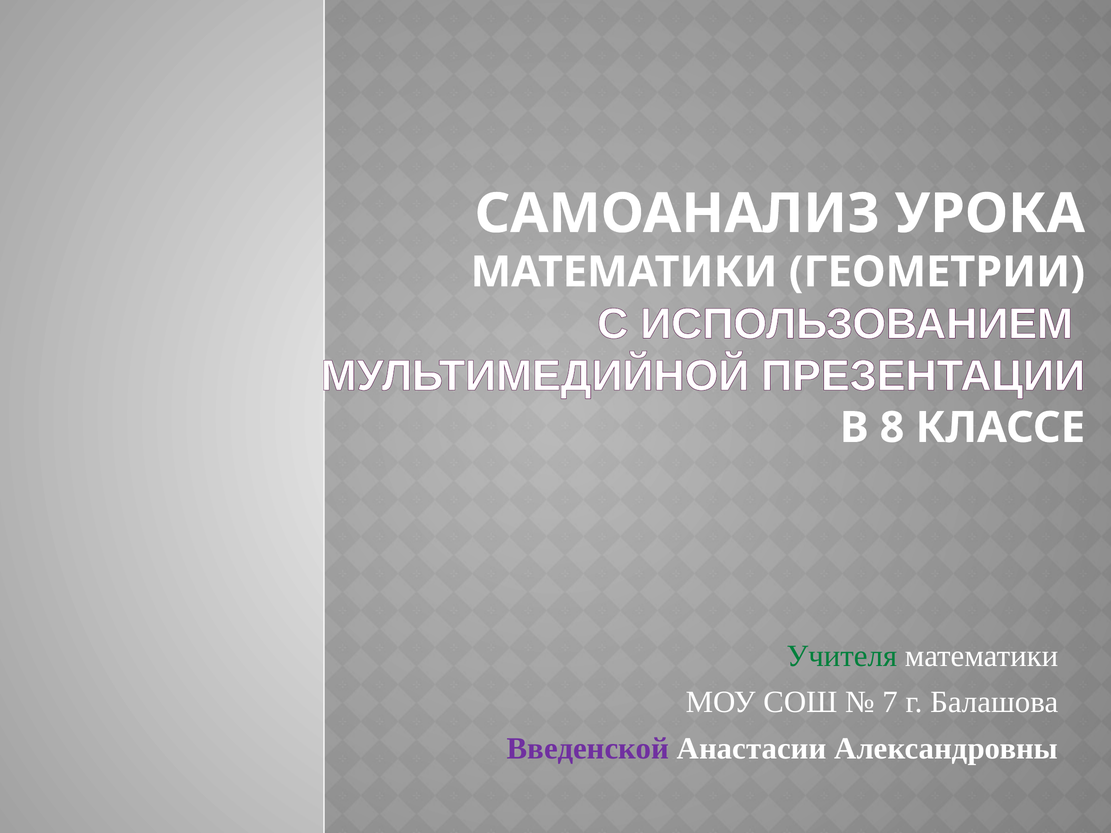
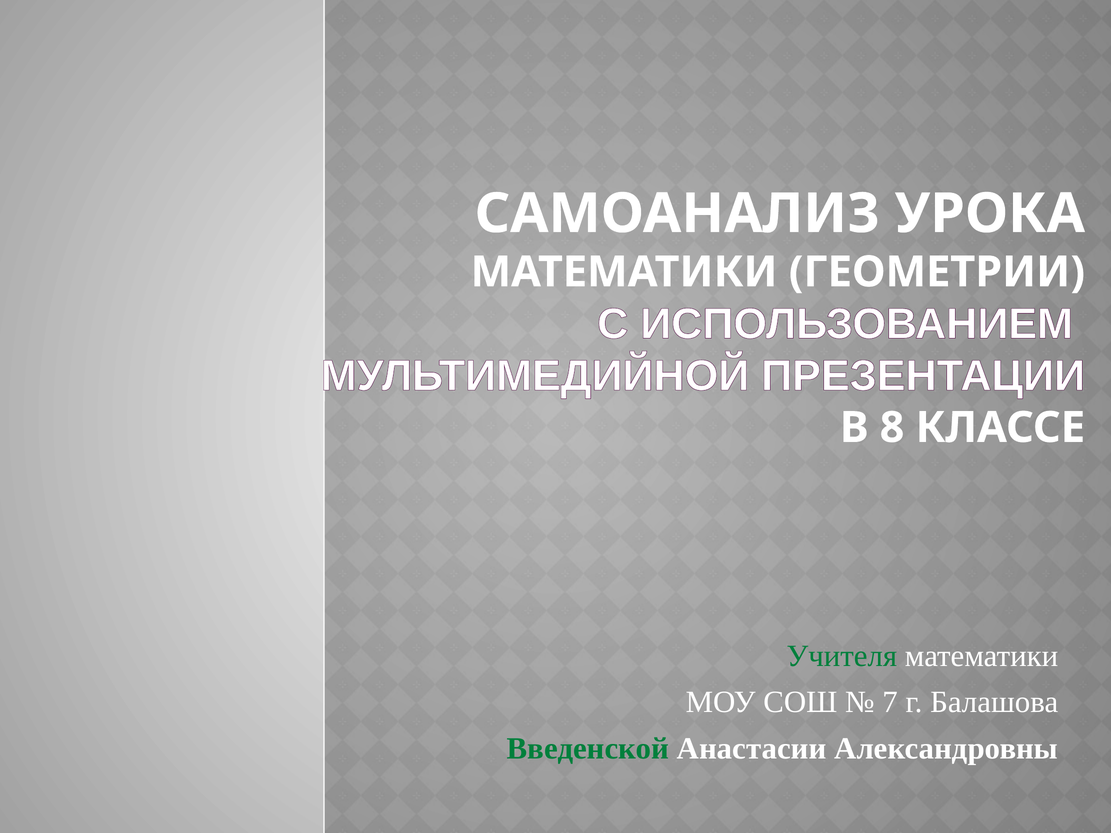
Введенской colour: purple -> green (588, 749)
